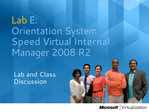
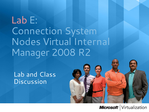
Lab colour: yellow -> pink (19, 20)
Orientation: Orientation -> Connection (37, 31)
Speed: Speed -> Nodes (26, 42)
